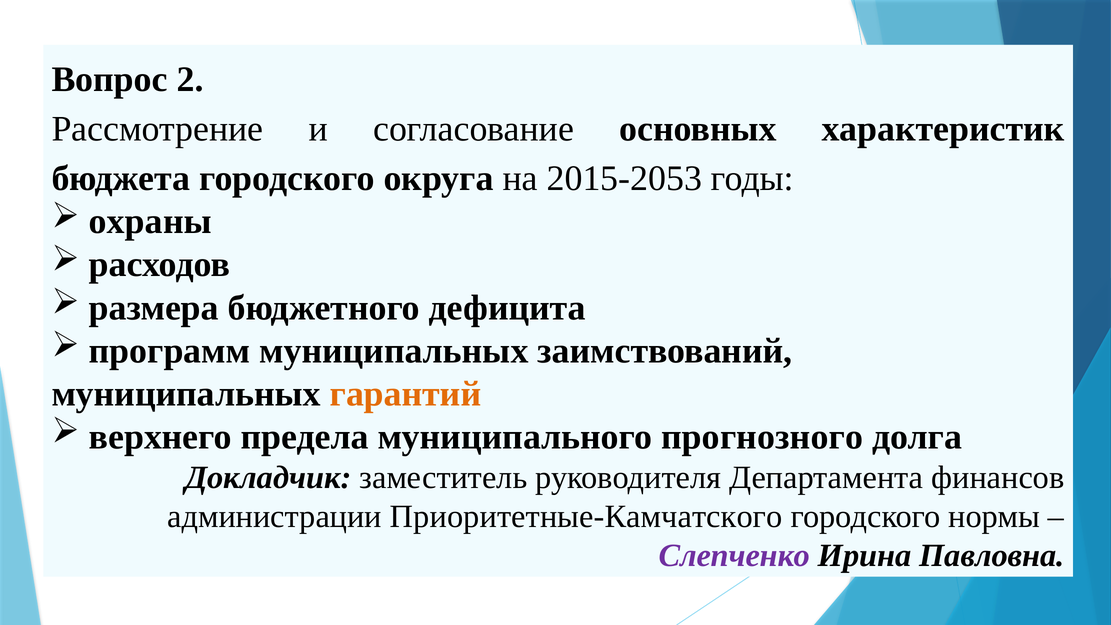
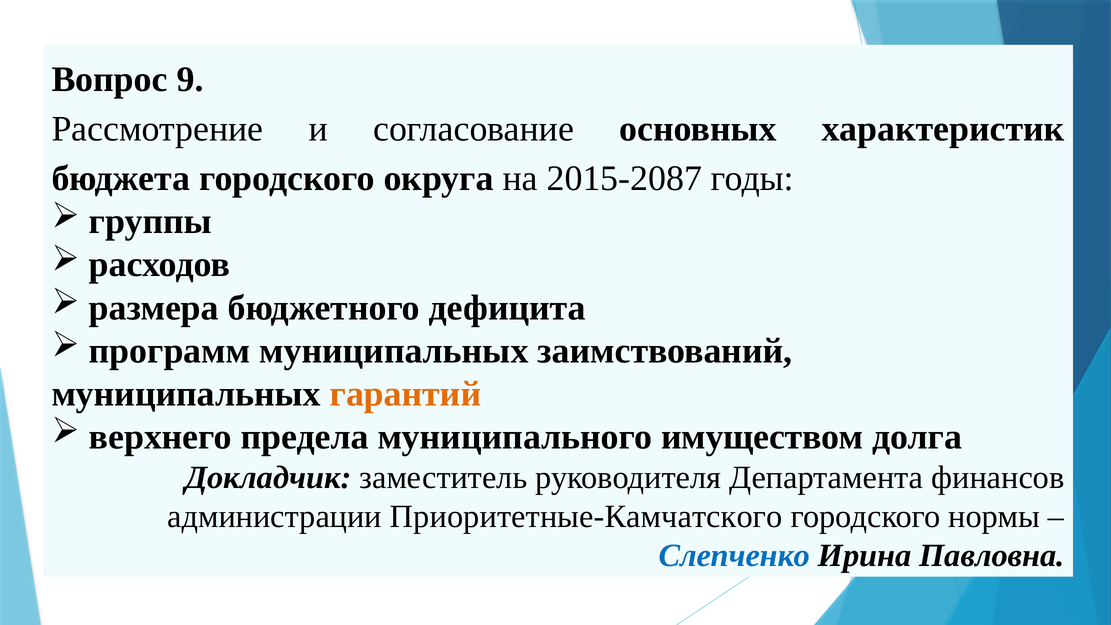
2: 2 -> 9 (190, 79)
2015-2053: 2015-2053 -> 2015-2087 (624, 178)
охраны: охраны -> группы (150, 221)
прогнозного: прогнозного -> имуществом (762, 437)
Слепченко colour: purple -> blue (734, 555)
